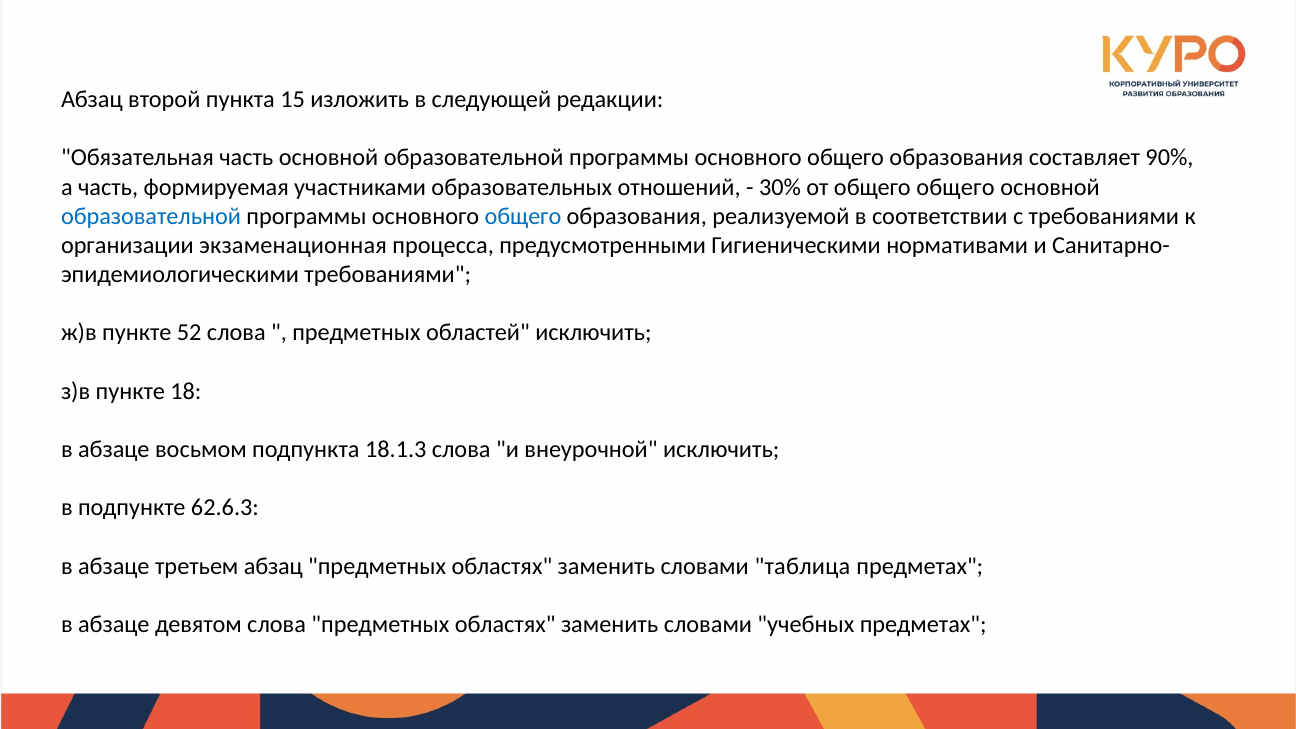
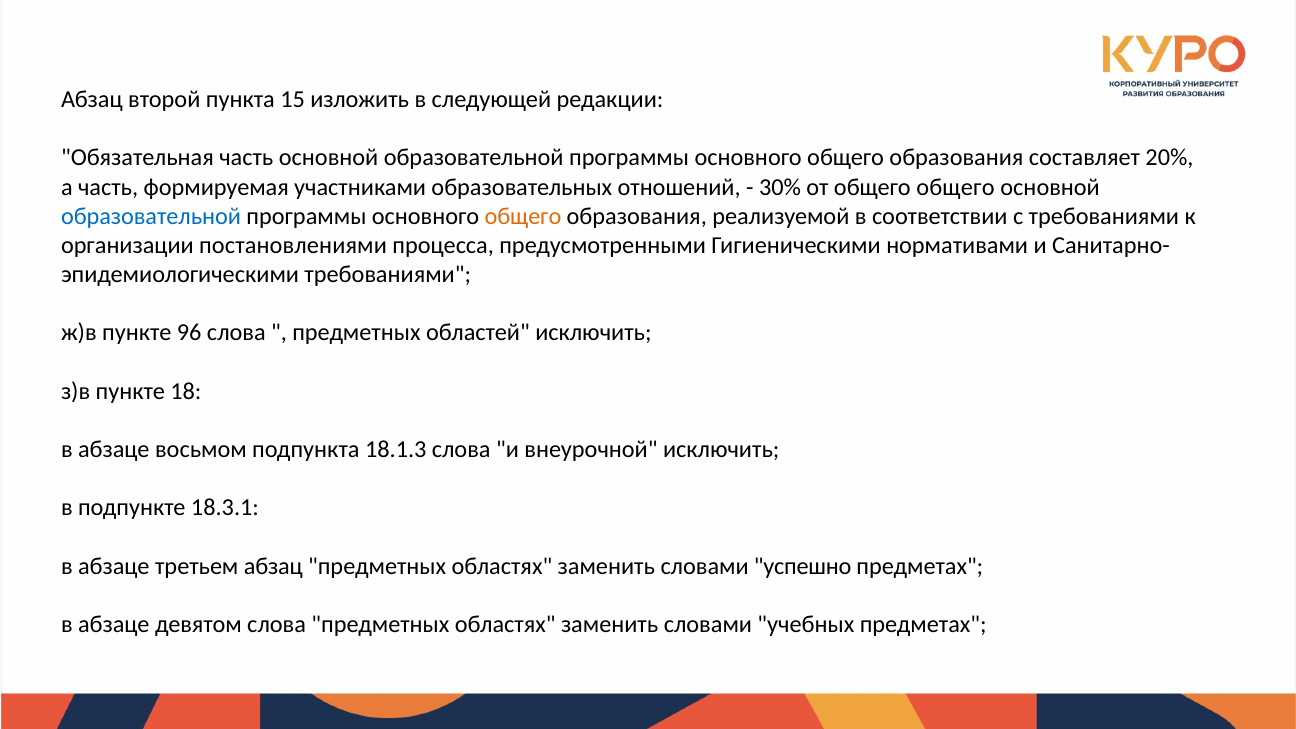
90%: 90% -> 20% (1169, 158)
общего colour: blue -> orange (523, 216)
экзаменационная: экзаменационная -> постановлениями (293, 245)
52: 52 -> 96 (189, 333)
62.6.3: 62.6.3 -> 18.3.1 (225, 508)
таблица: таблица -> успешно (803, 566)
